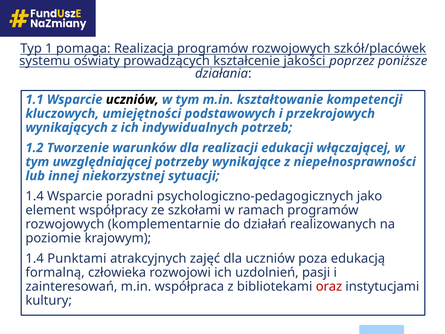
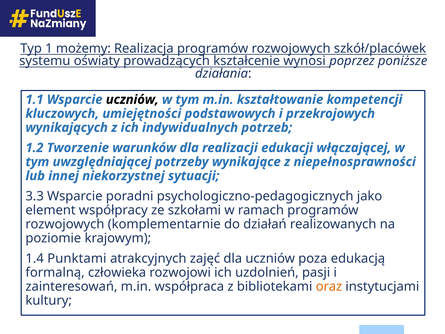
pomaga: pomaga -> możemy (83, 48)
jakości: jakości -> wynosi (305, 61)
1.4: 1.4 -> 3.3 (35, 196)
oraz colour: red -> orange (329, 286)
